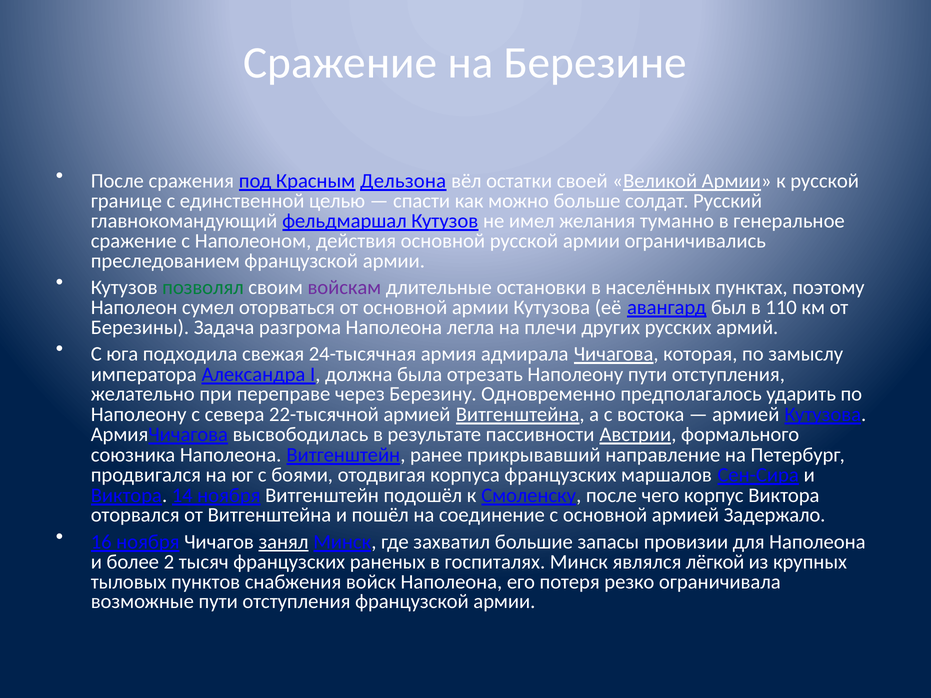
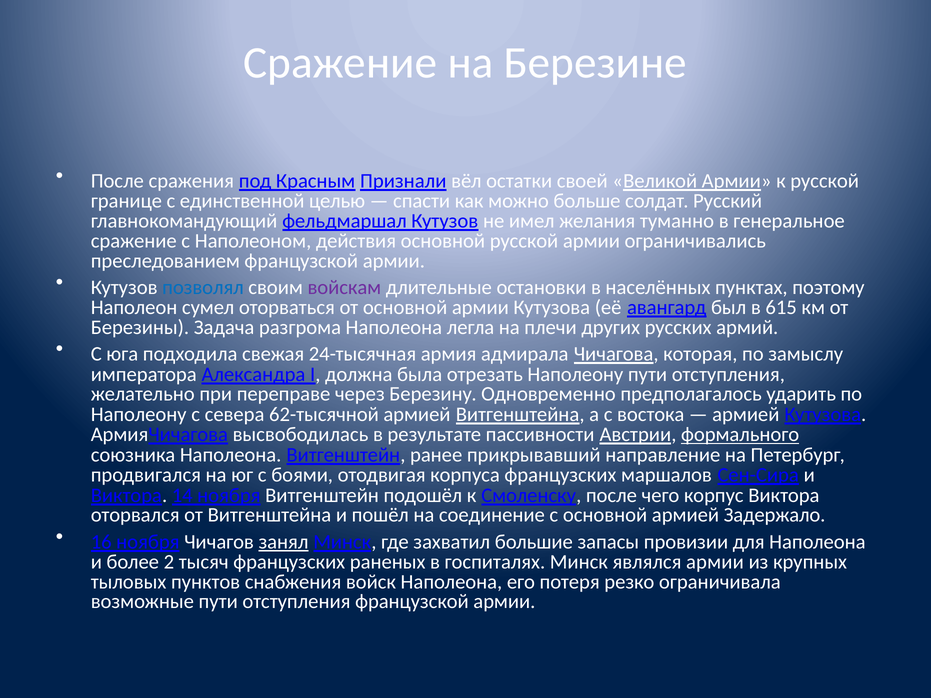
Дельзона: Дельзона -> Признали (403, 181)
позволял colour: green -> blue (203, 287)
110: 110 -> 615 (781, 308)
22-тысячной: 22-тысячной -> 62-тысячной (324, 415)
формального underline: none -> present (740, 435)
являлся лёгкой: лёгкой -> армии (715, 562)
